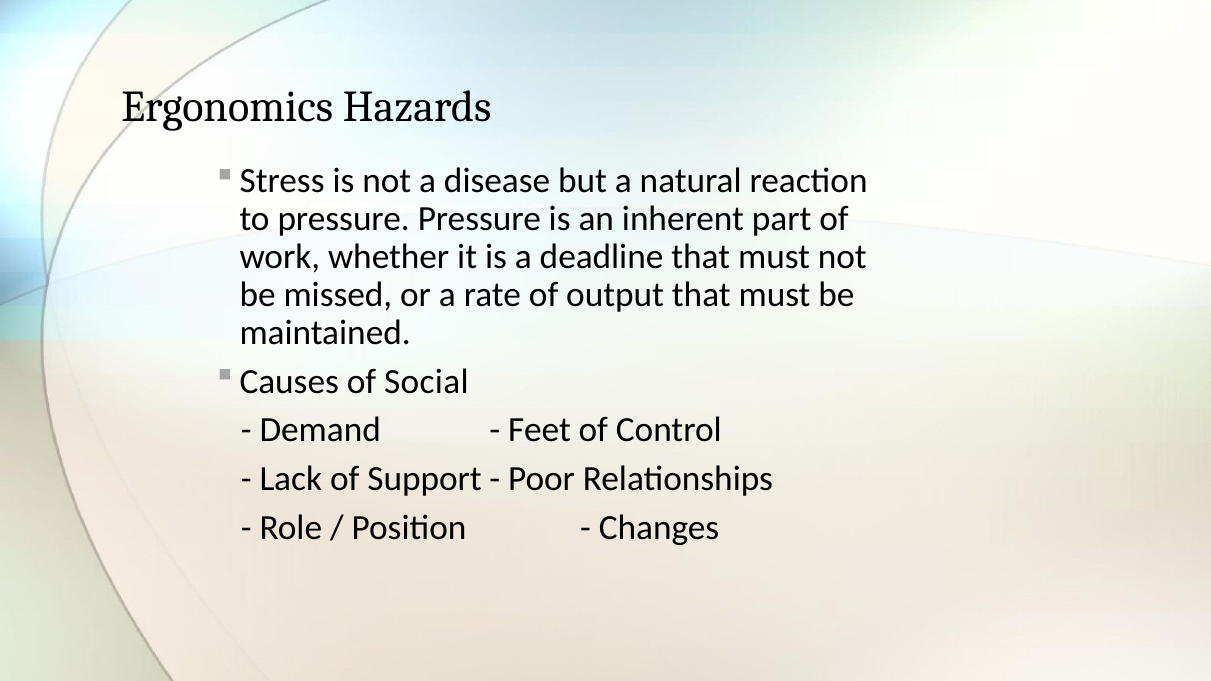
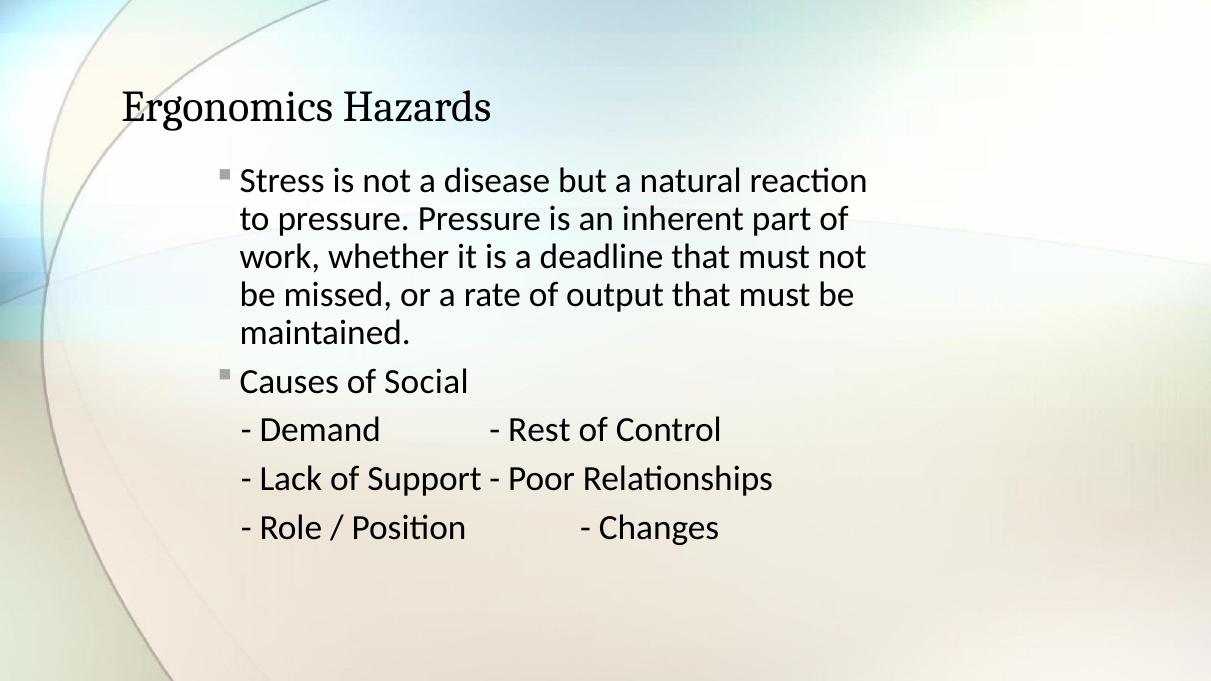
Feet: Feet -> Rest (539, 430)
